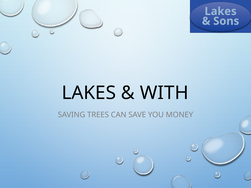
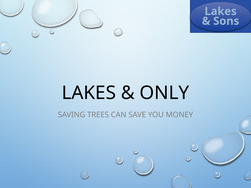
WITH: WITH -> ONLY (164, 93)
